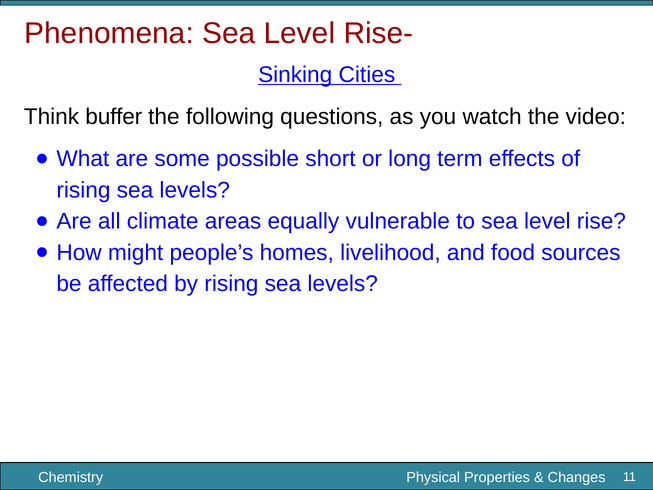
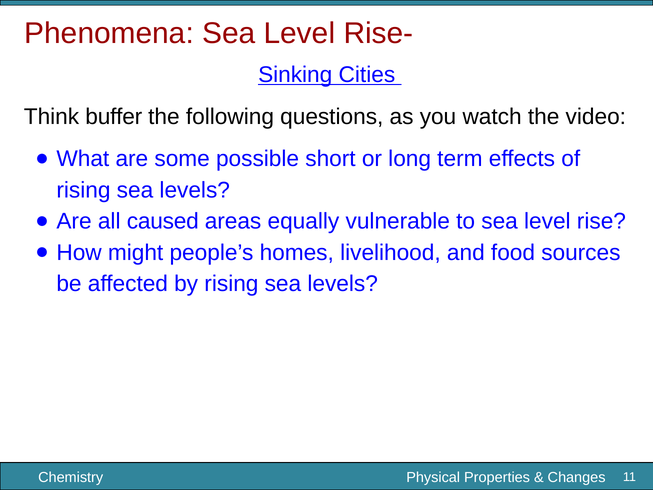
climate: climate -> caused (163, 221)
